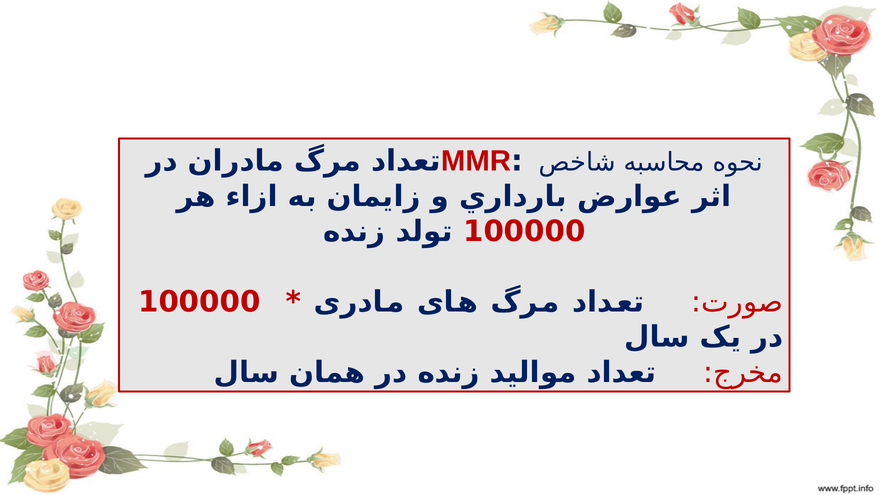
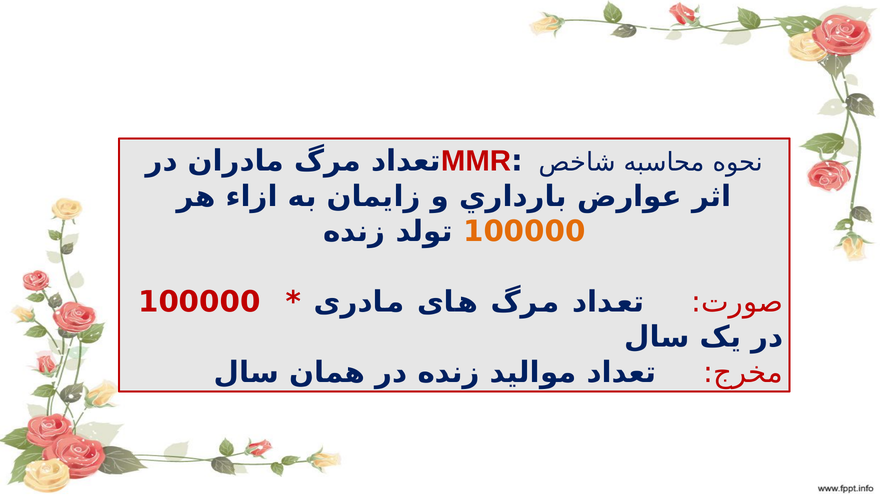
100000 colour: red -> orange (524, 232)
